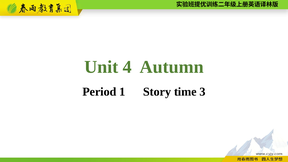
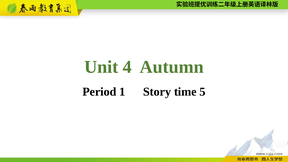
3: 3 -> 5 (203, 92)
